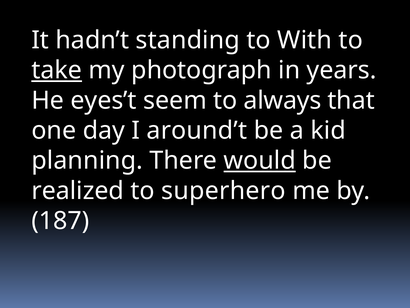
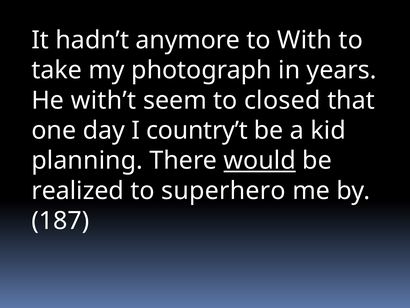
standing: standing -> anymore (188, 40)
take underline: present -> none (57, 70)
eyes’t: eyes’t -> with’t (103, 100)
always: always -> closed (282, 100)
around’t: around’t -> country’t (197, 130)
